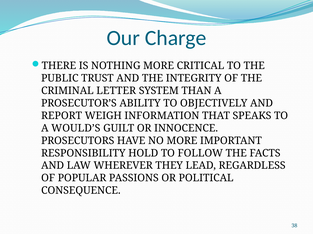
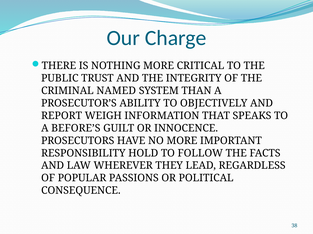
LETTER: LETTER -> NAMED (116, 91)
WOULD’S: WOULD’S -> BEFORE’S (76, 129)
